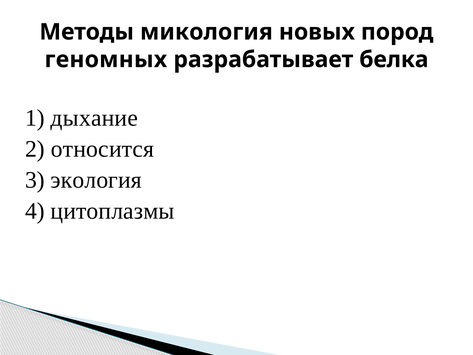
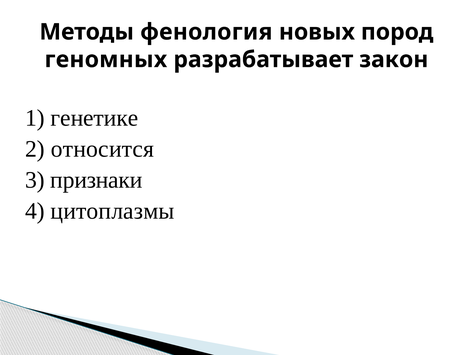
микология: микология -> фенология (206, 32)
белка: белка -> закон (394, 60)
дыхание: дыхание -> генетике (94, 118)
экология: экология -> признаки (96, 180)
